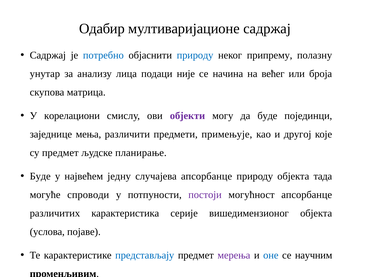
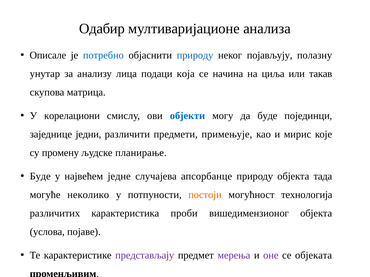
мултиваријационе садржај: садржај -> анализа (267, 29)
Садржај: Садржај -> Описале (48, 55)
припрему: припрему -> појављују (270, 55)
није: није -> која (186, 74)
већег: већег -> циља (273, 74)
броја: броја -> такав (321, 74)
објекти colour: purple -> blue (187, 116)
мења: мења -> једни (88, 135)
другој: другој -> мирис (298, 135)
су предмет: предмет -> промену (60, 153)
једну: једну -> једне (119, 177)
спроводи: спроводи -> неколико (88, 195)
постоји colour: purple -> orange (205, 195)
могућност апсорбанце: апсорбанце -> технологија (307, 195)
карактеристика серије: серије -> проби (184, 214)
представљају colour: blue -> purple (145, 256)
оне colour: blue -> purple (271, 256)
се научним: научним -> објеката (314, 256)
